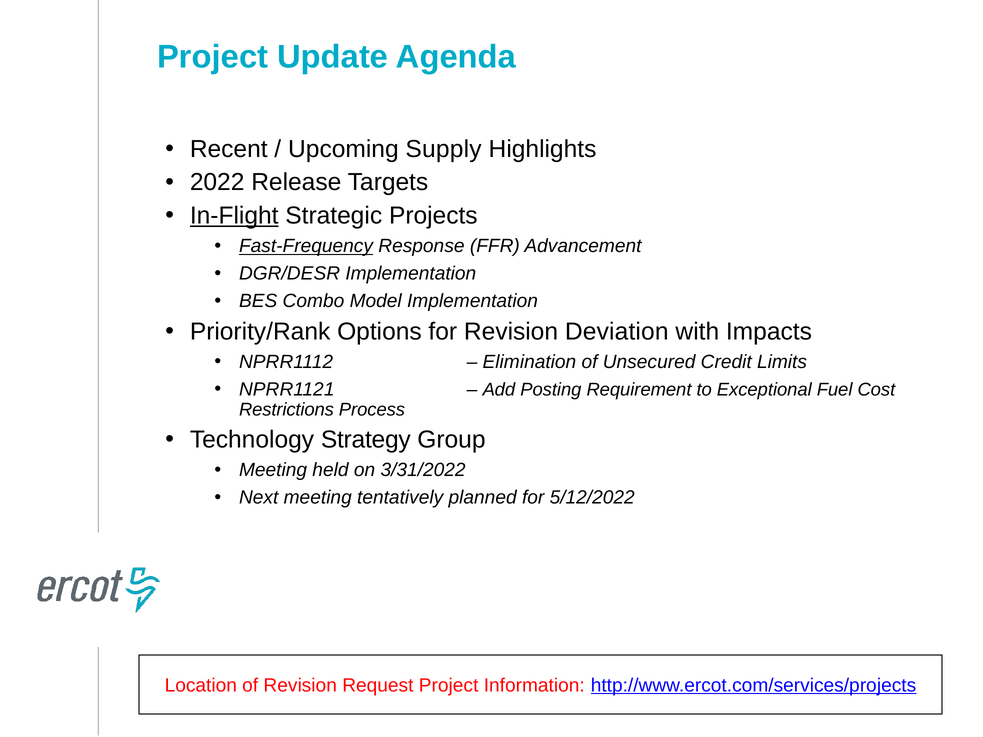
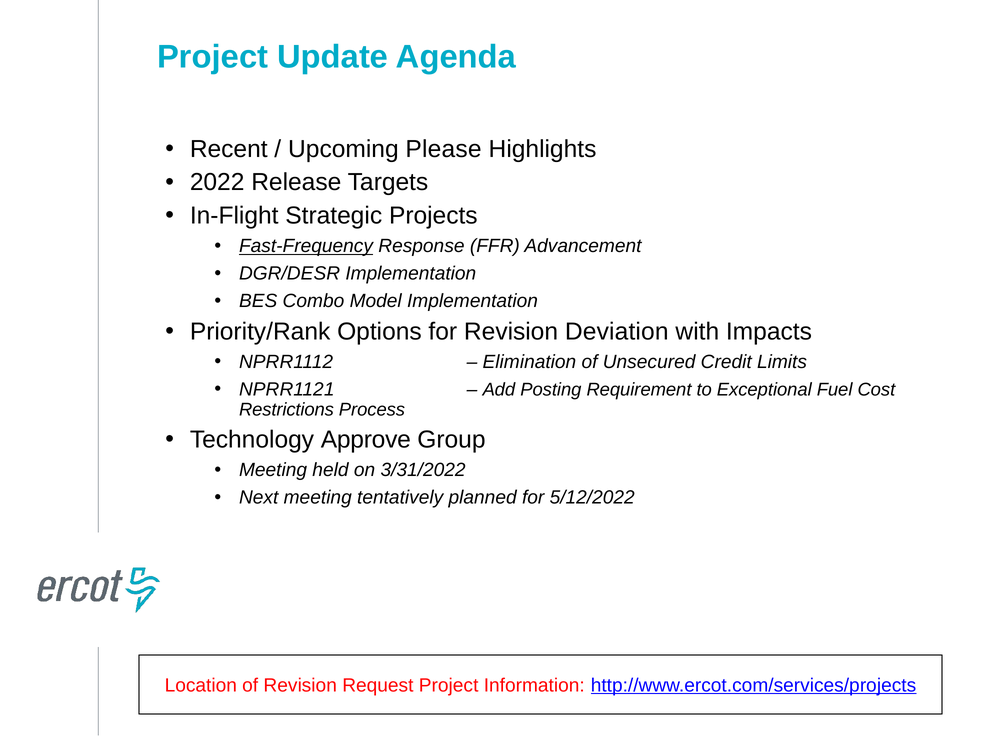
Supply: Supply -> Please (444, 149)
In-Flight underline: present -> none (234, 216)
Strategy: Strategy -> Approve (366, 440)
